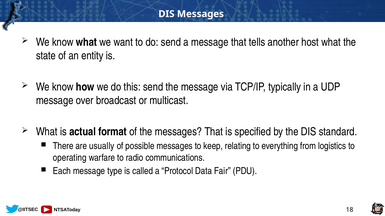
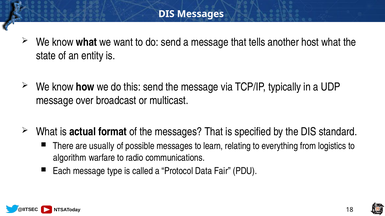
keep: keep -> learn (213, 146)
operating: operating -> algorithm (70, 158)
